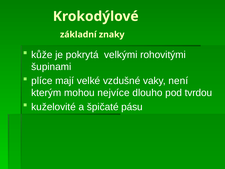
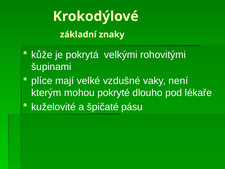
nejvíce: nejvíce -> pokryté (114, 93)
tvrdou: tvrdou -> lékaře (198, 93)
